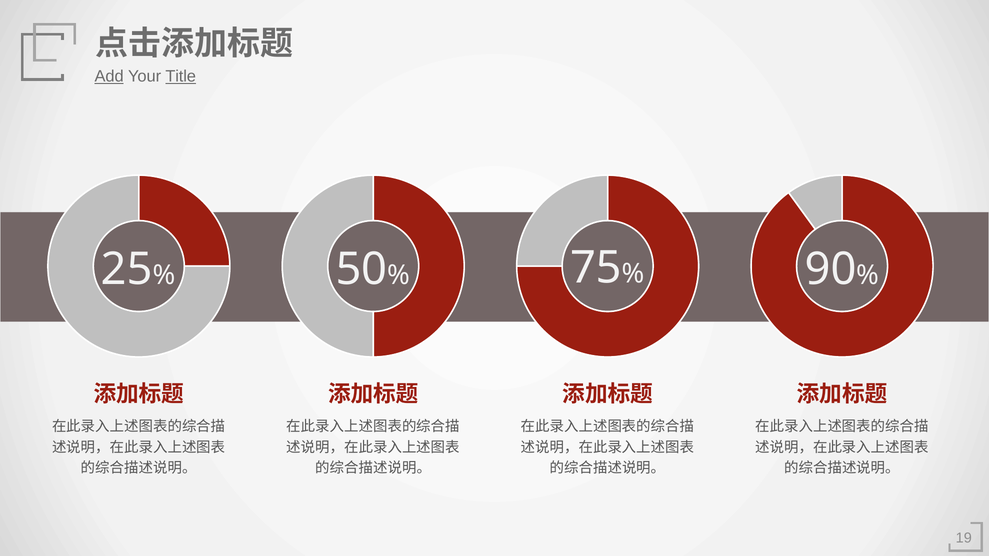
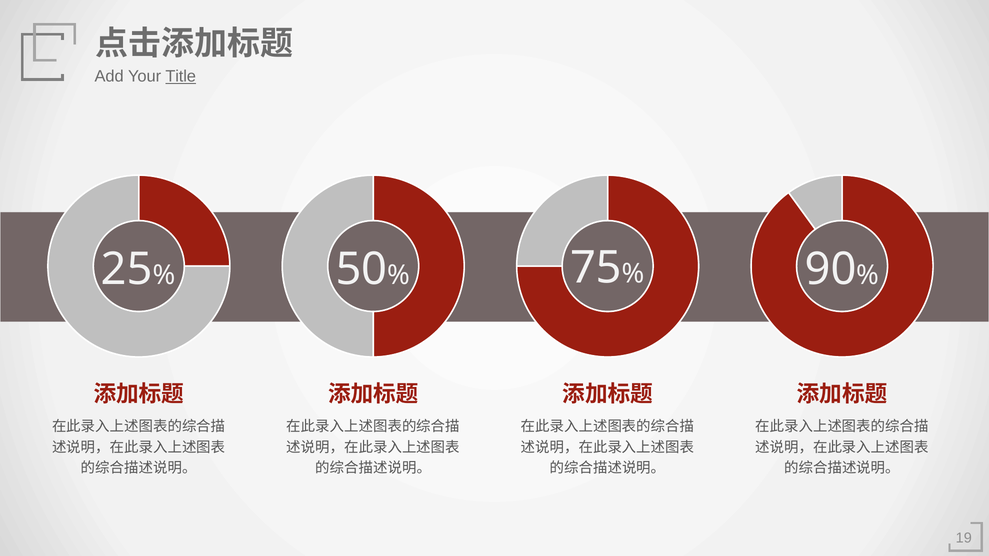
Add underline: present -> none (109, 76)
